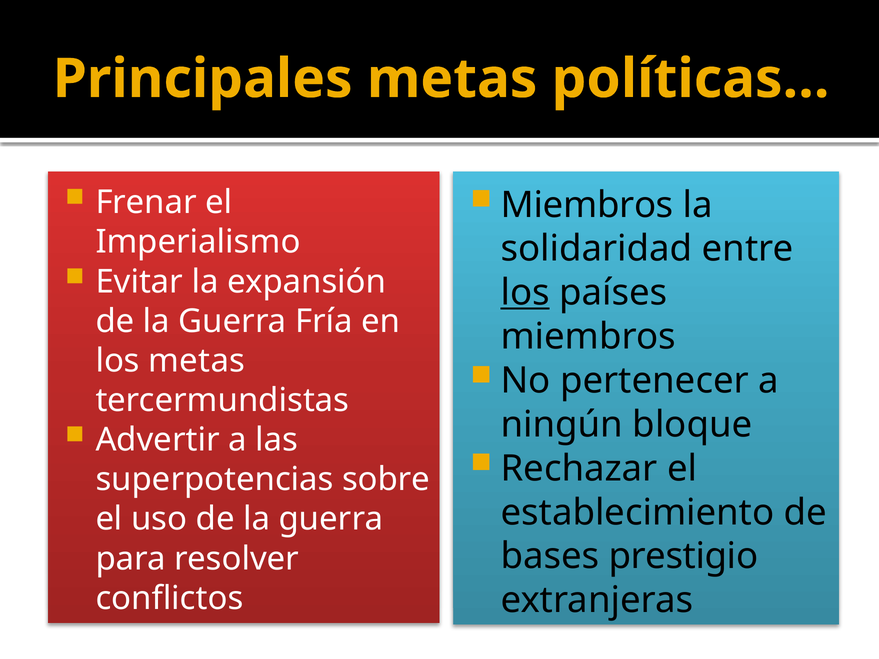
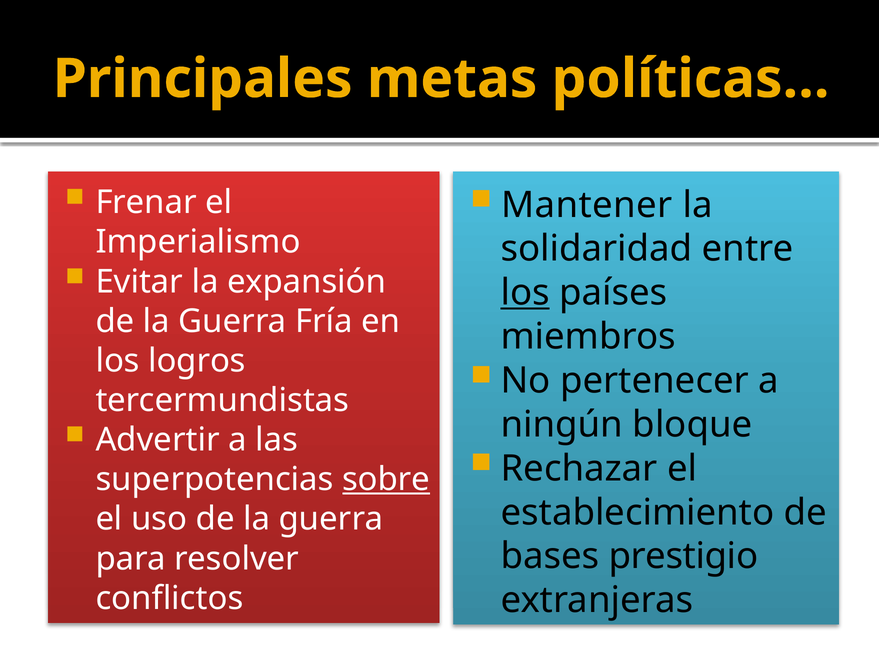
Miembros: Miembros -> Mantener (587, 205)
los metas: metas -> logros (197, 361)
sobre underline: none -> present (386, 480)
